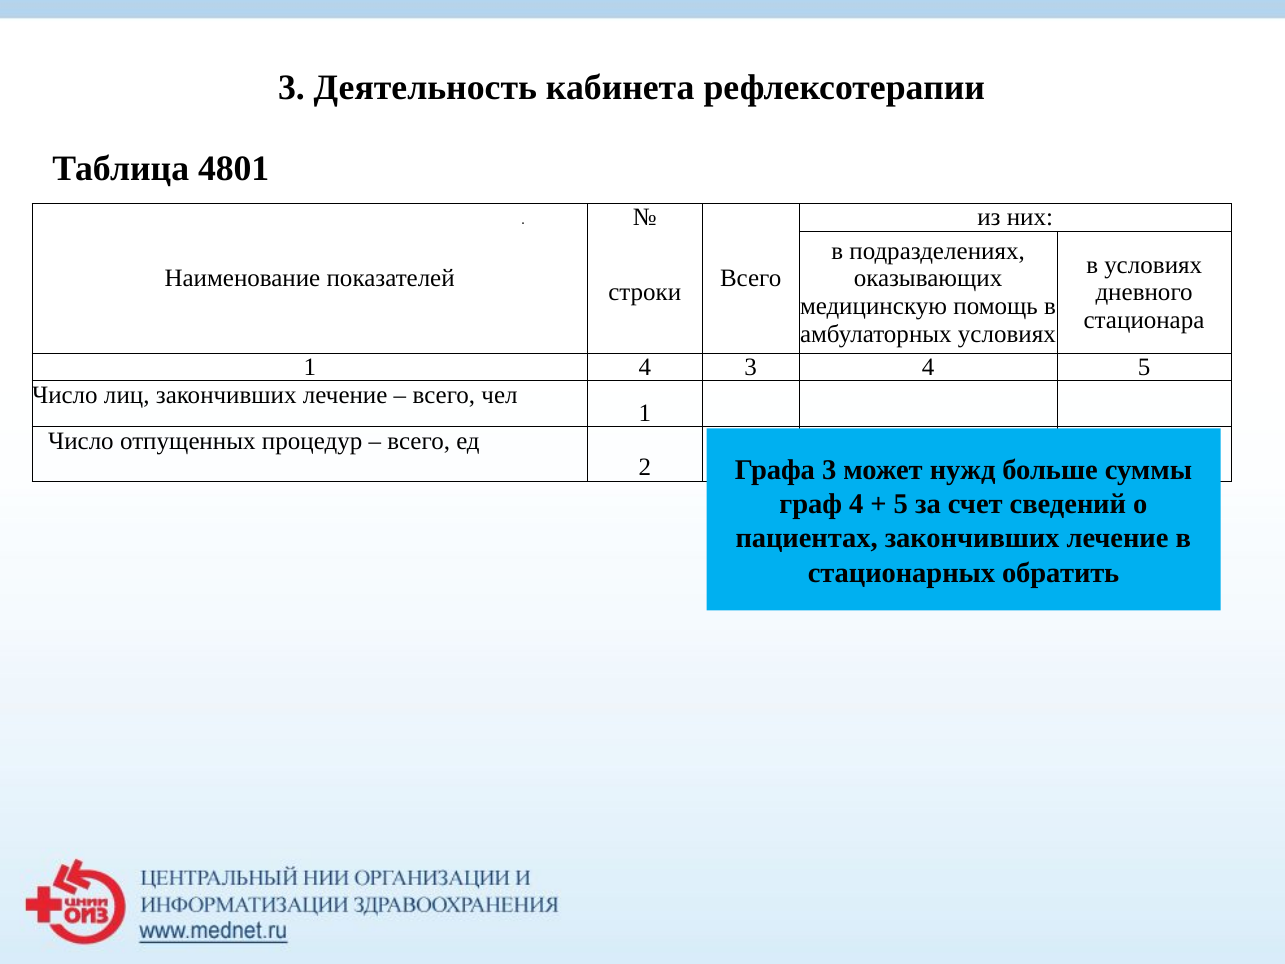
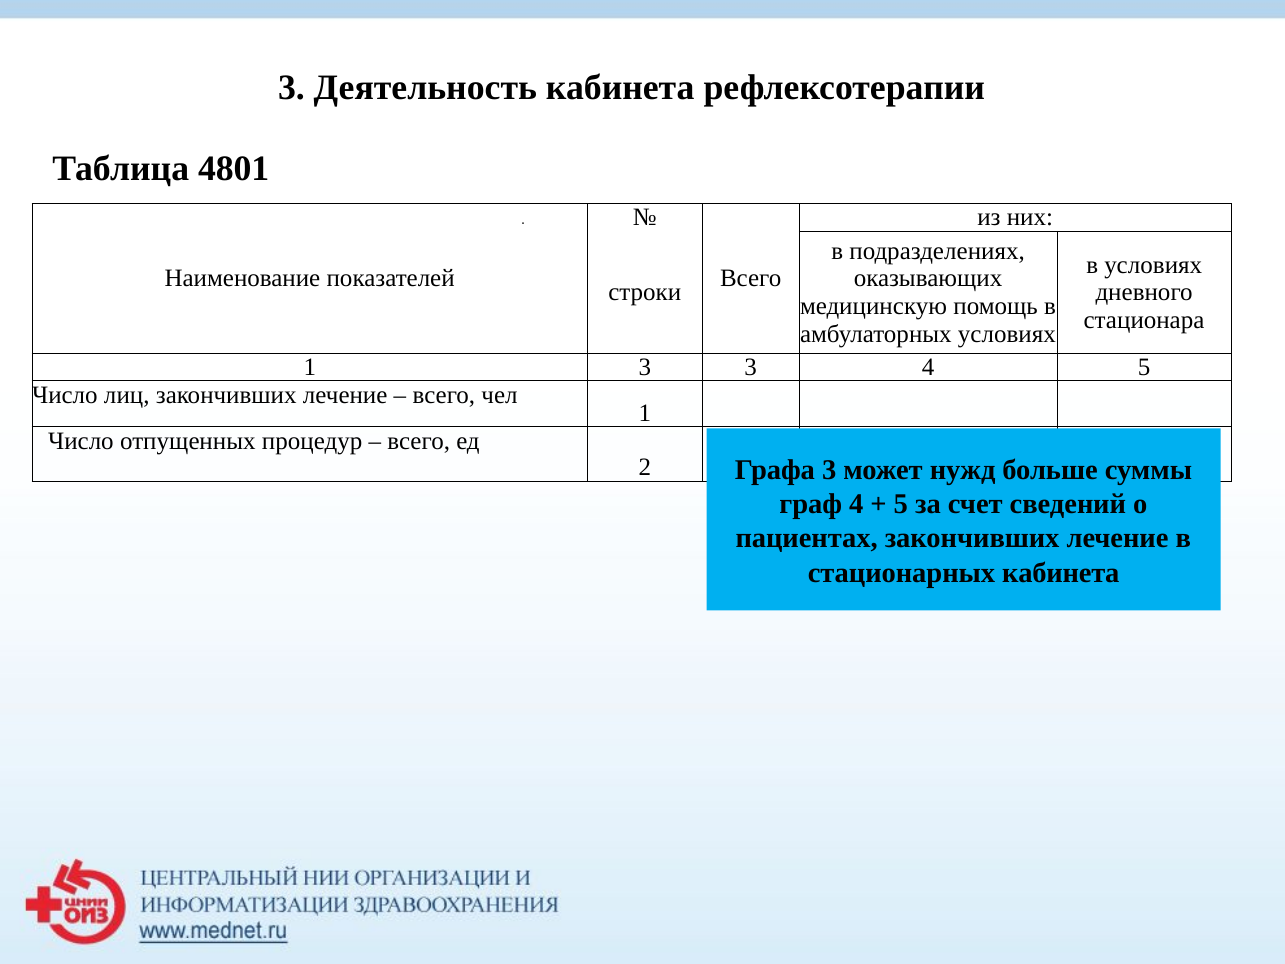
1 4: 4 -> 3 (645, 367)
стационарных обратить: обратить -> кабинета (1061, 573)
